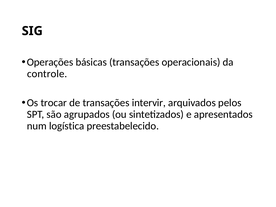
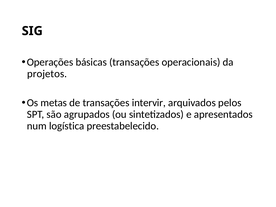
controle: controle -> projetos (47, 74)
trocar: trocar -> metas (54, 103)
